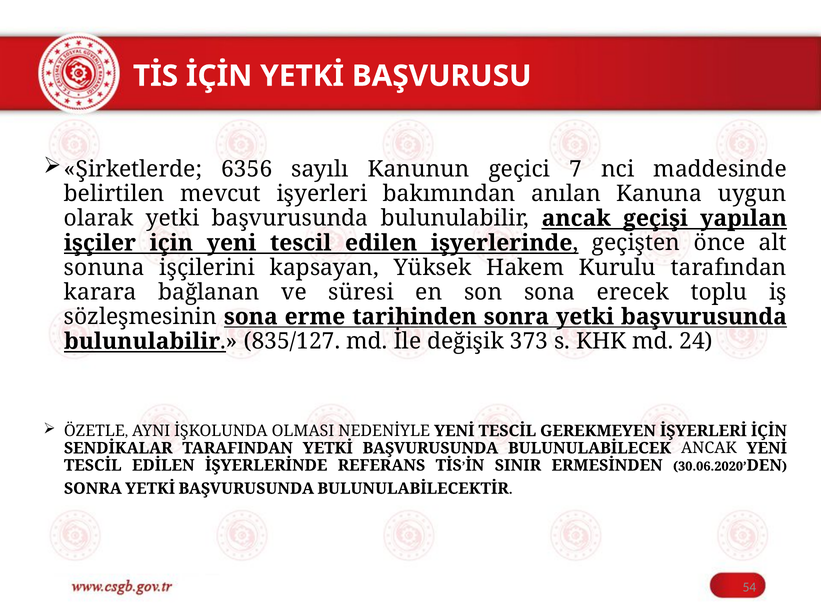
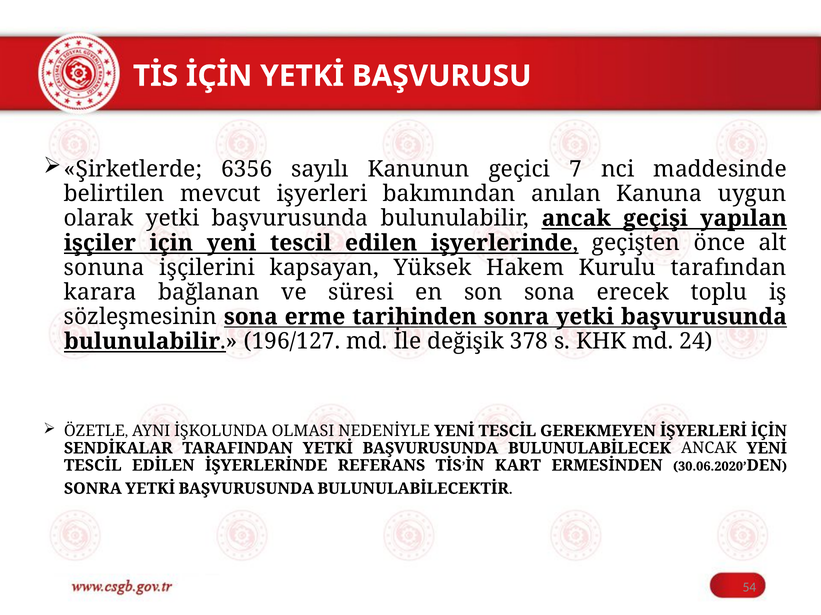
835/127: 835/127 -> 196/127 (292, 342)
373: 373 -> 378 (529, 342)
SINIR: SINIR -> KART (518, 466)
